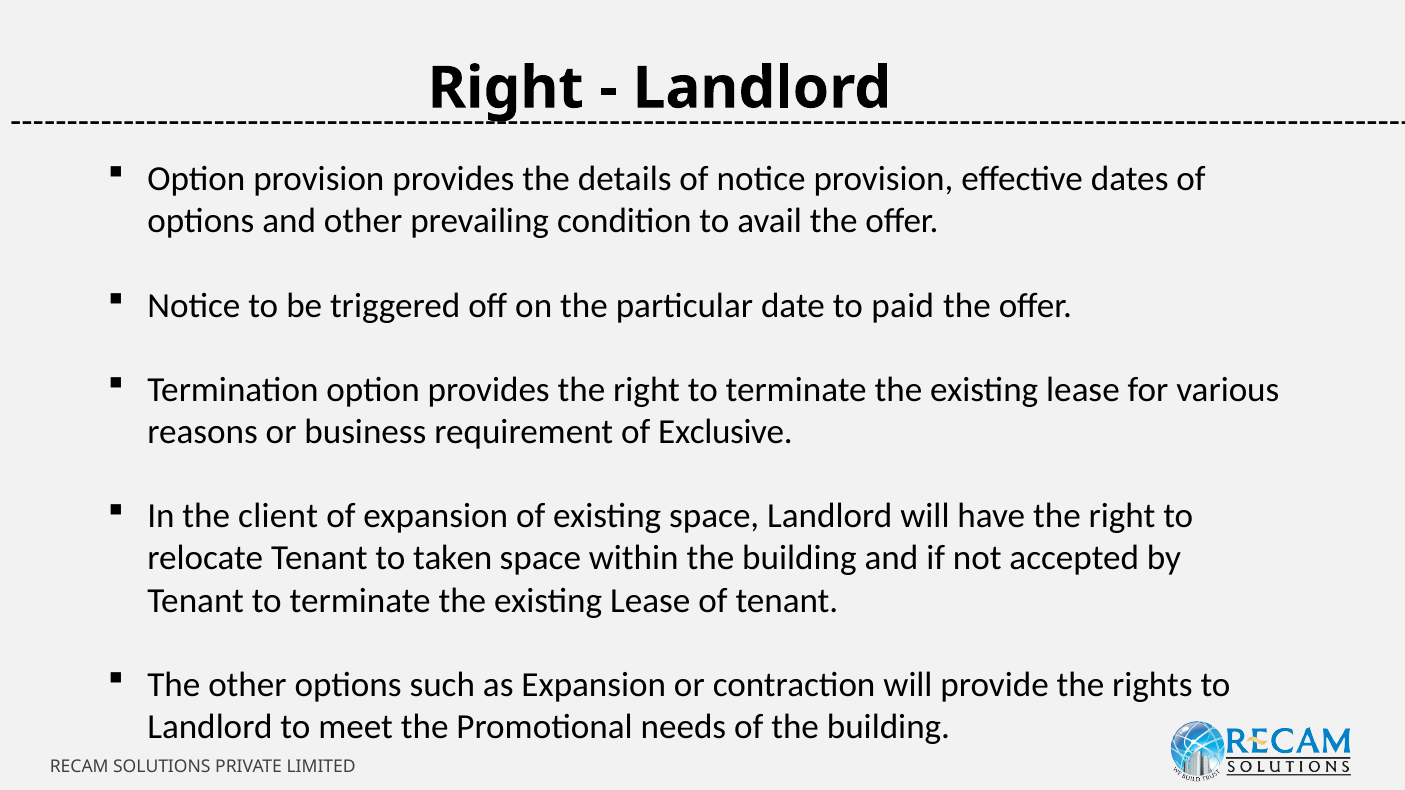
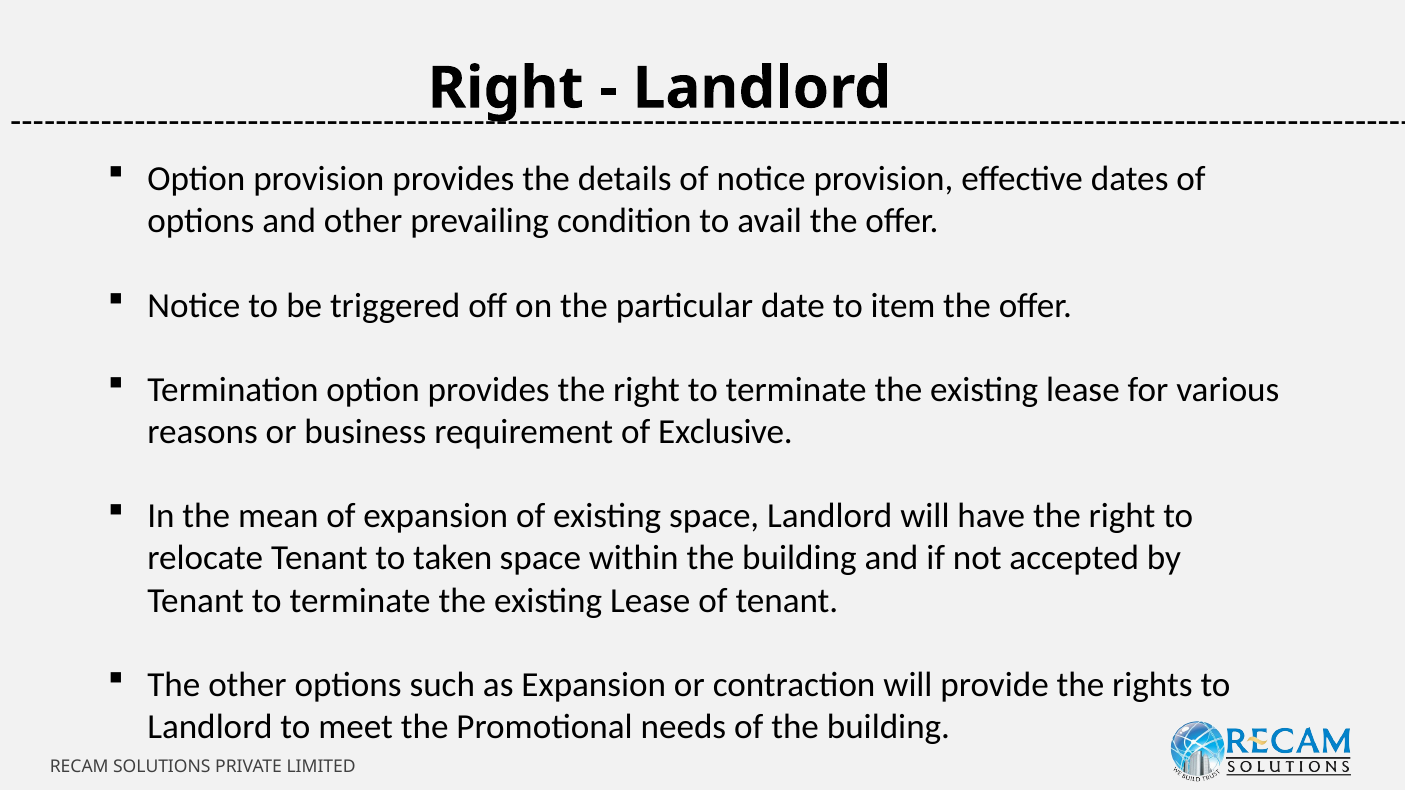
paid: paid -> item (903, 306)
client: client -> mean (278, 516)
